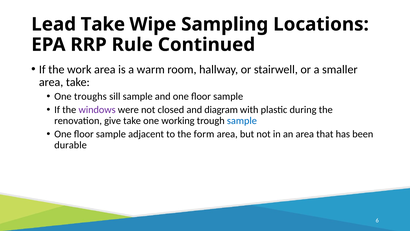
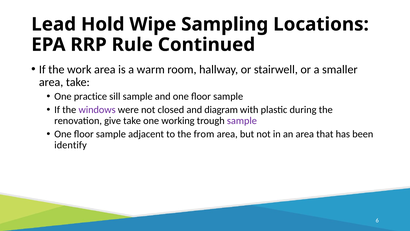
Lead Take: Take -> Hold (103, 24)
troughs: troughs -> practice (90, 96)
sample colour: blue -> purple (242, 121)
form: form -> from (204, 134)
durable: durable -> identify (71, 145)
